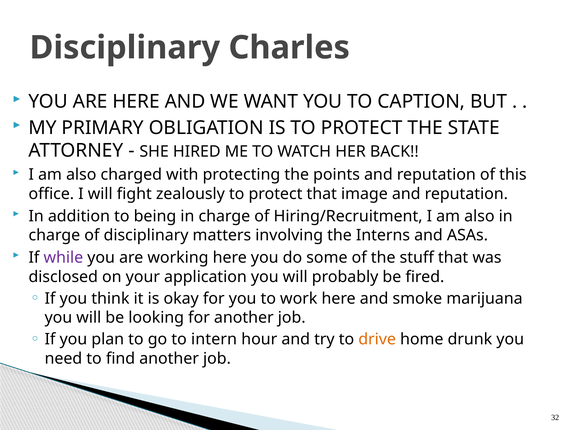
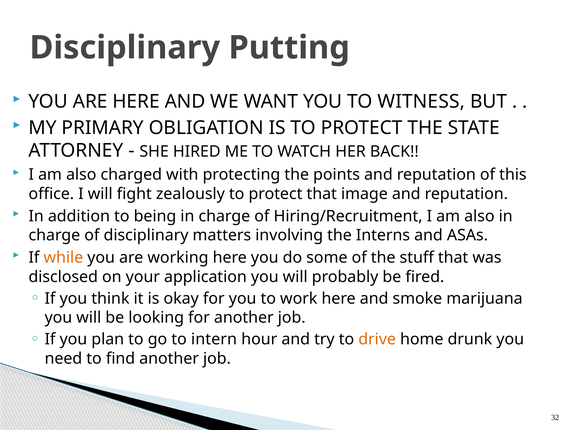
Charles: Charles -> Putting (289, 48)
CAPTION: CAPTION -> WITNESS (421, 102)
while colour: purple -> orange (63, 257)
